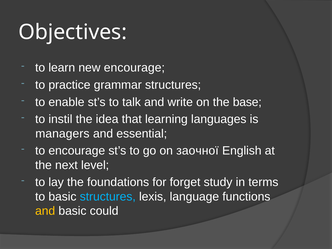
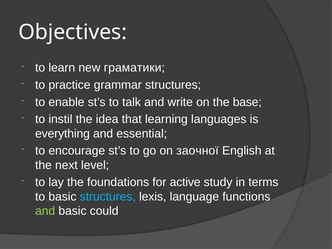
new encourage: encourage -> граматики (134, 68)
managers: managers -> everything (62, 134)
forget: forget -> active (185, 182)
and colour: yellow -> light green (45, 211)
